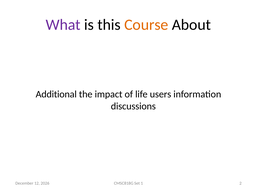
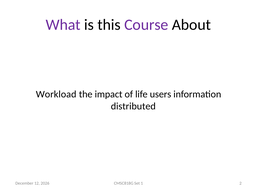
Course colour: orange -> purple (146, 25)
Additional: Additional -> Workload (56, 95)
discussions: discussions -> distributed (133, 107)
